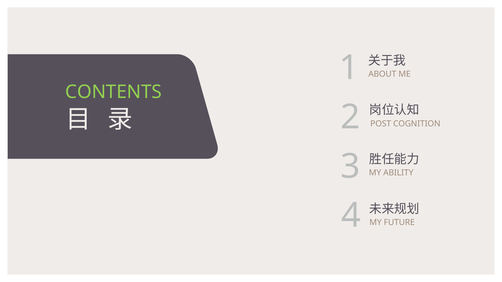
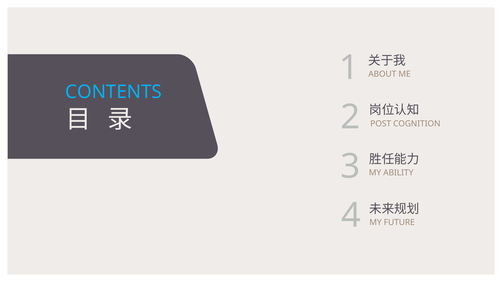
CONTENTS colour: light green -> light blue (114, 92)
